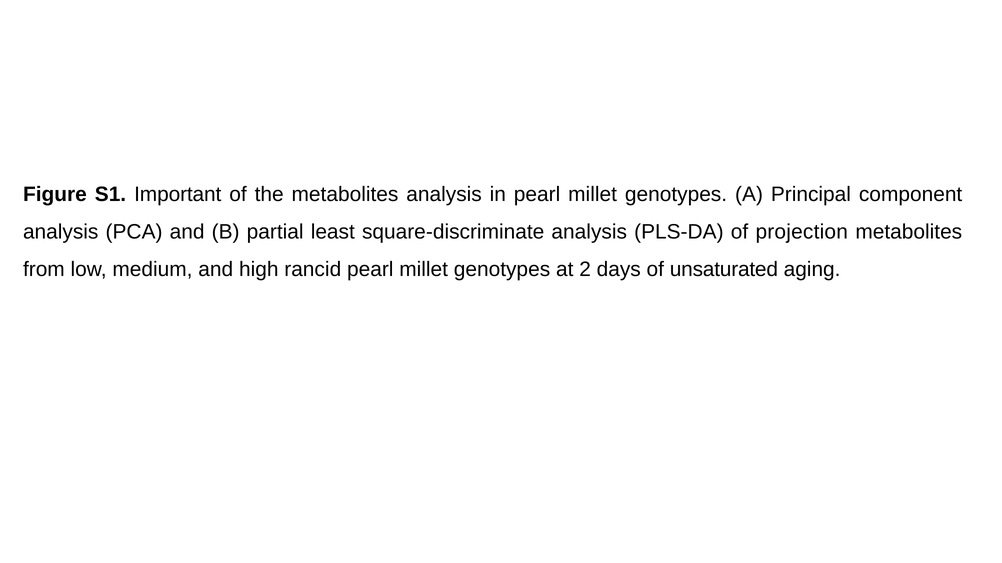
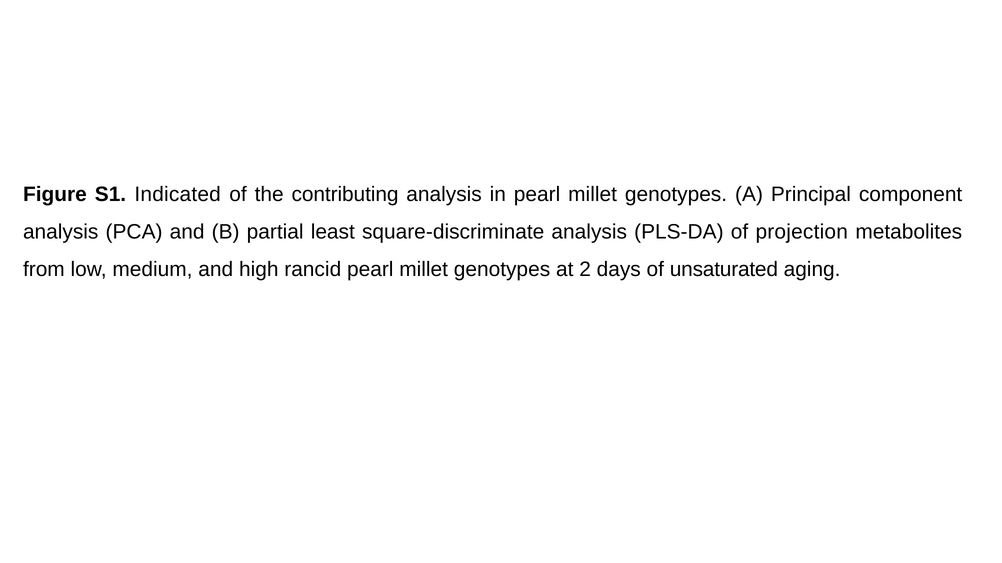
Important: Important -> Indicated (178, 195)
the metabolites: metabolites -> contributing (345, 195)
